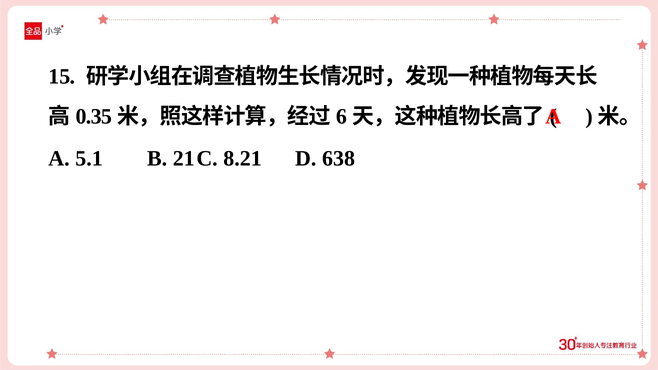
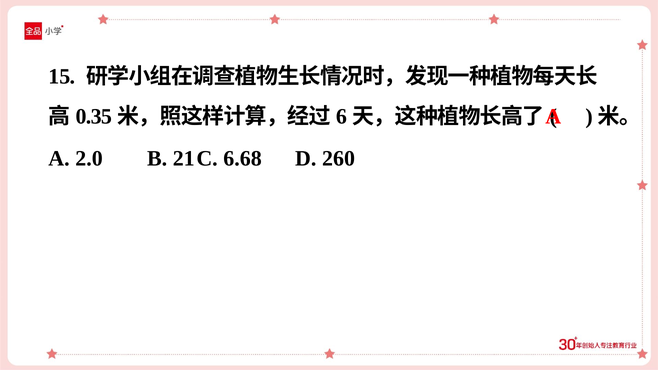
5.1: 5.1 -> 2.0 (89, 159)
8.21: 8.21 -> 6.68 (243, 159)
638: 638 -> 260 (339, 159)
